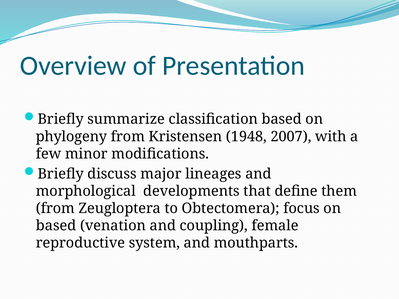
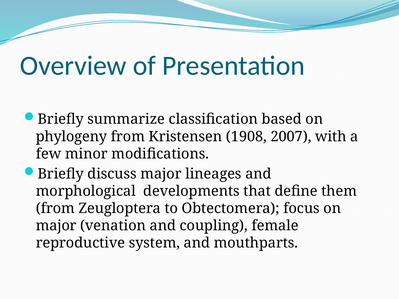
1948: 1948 -> 1908 (246, 137)
based: based -> major (56, 226)
